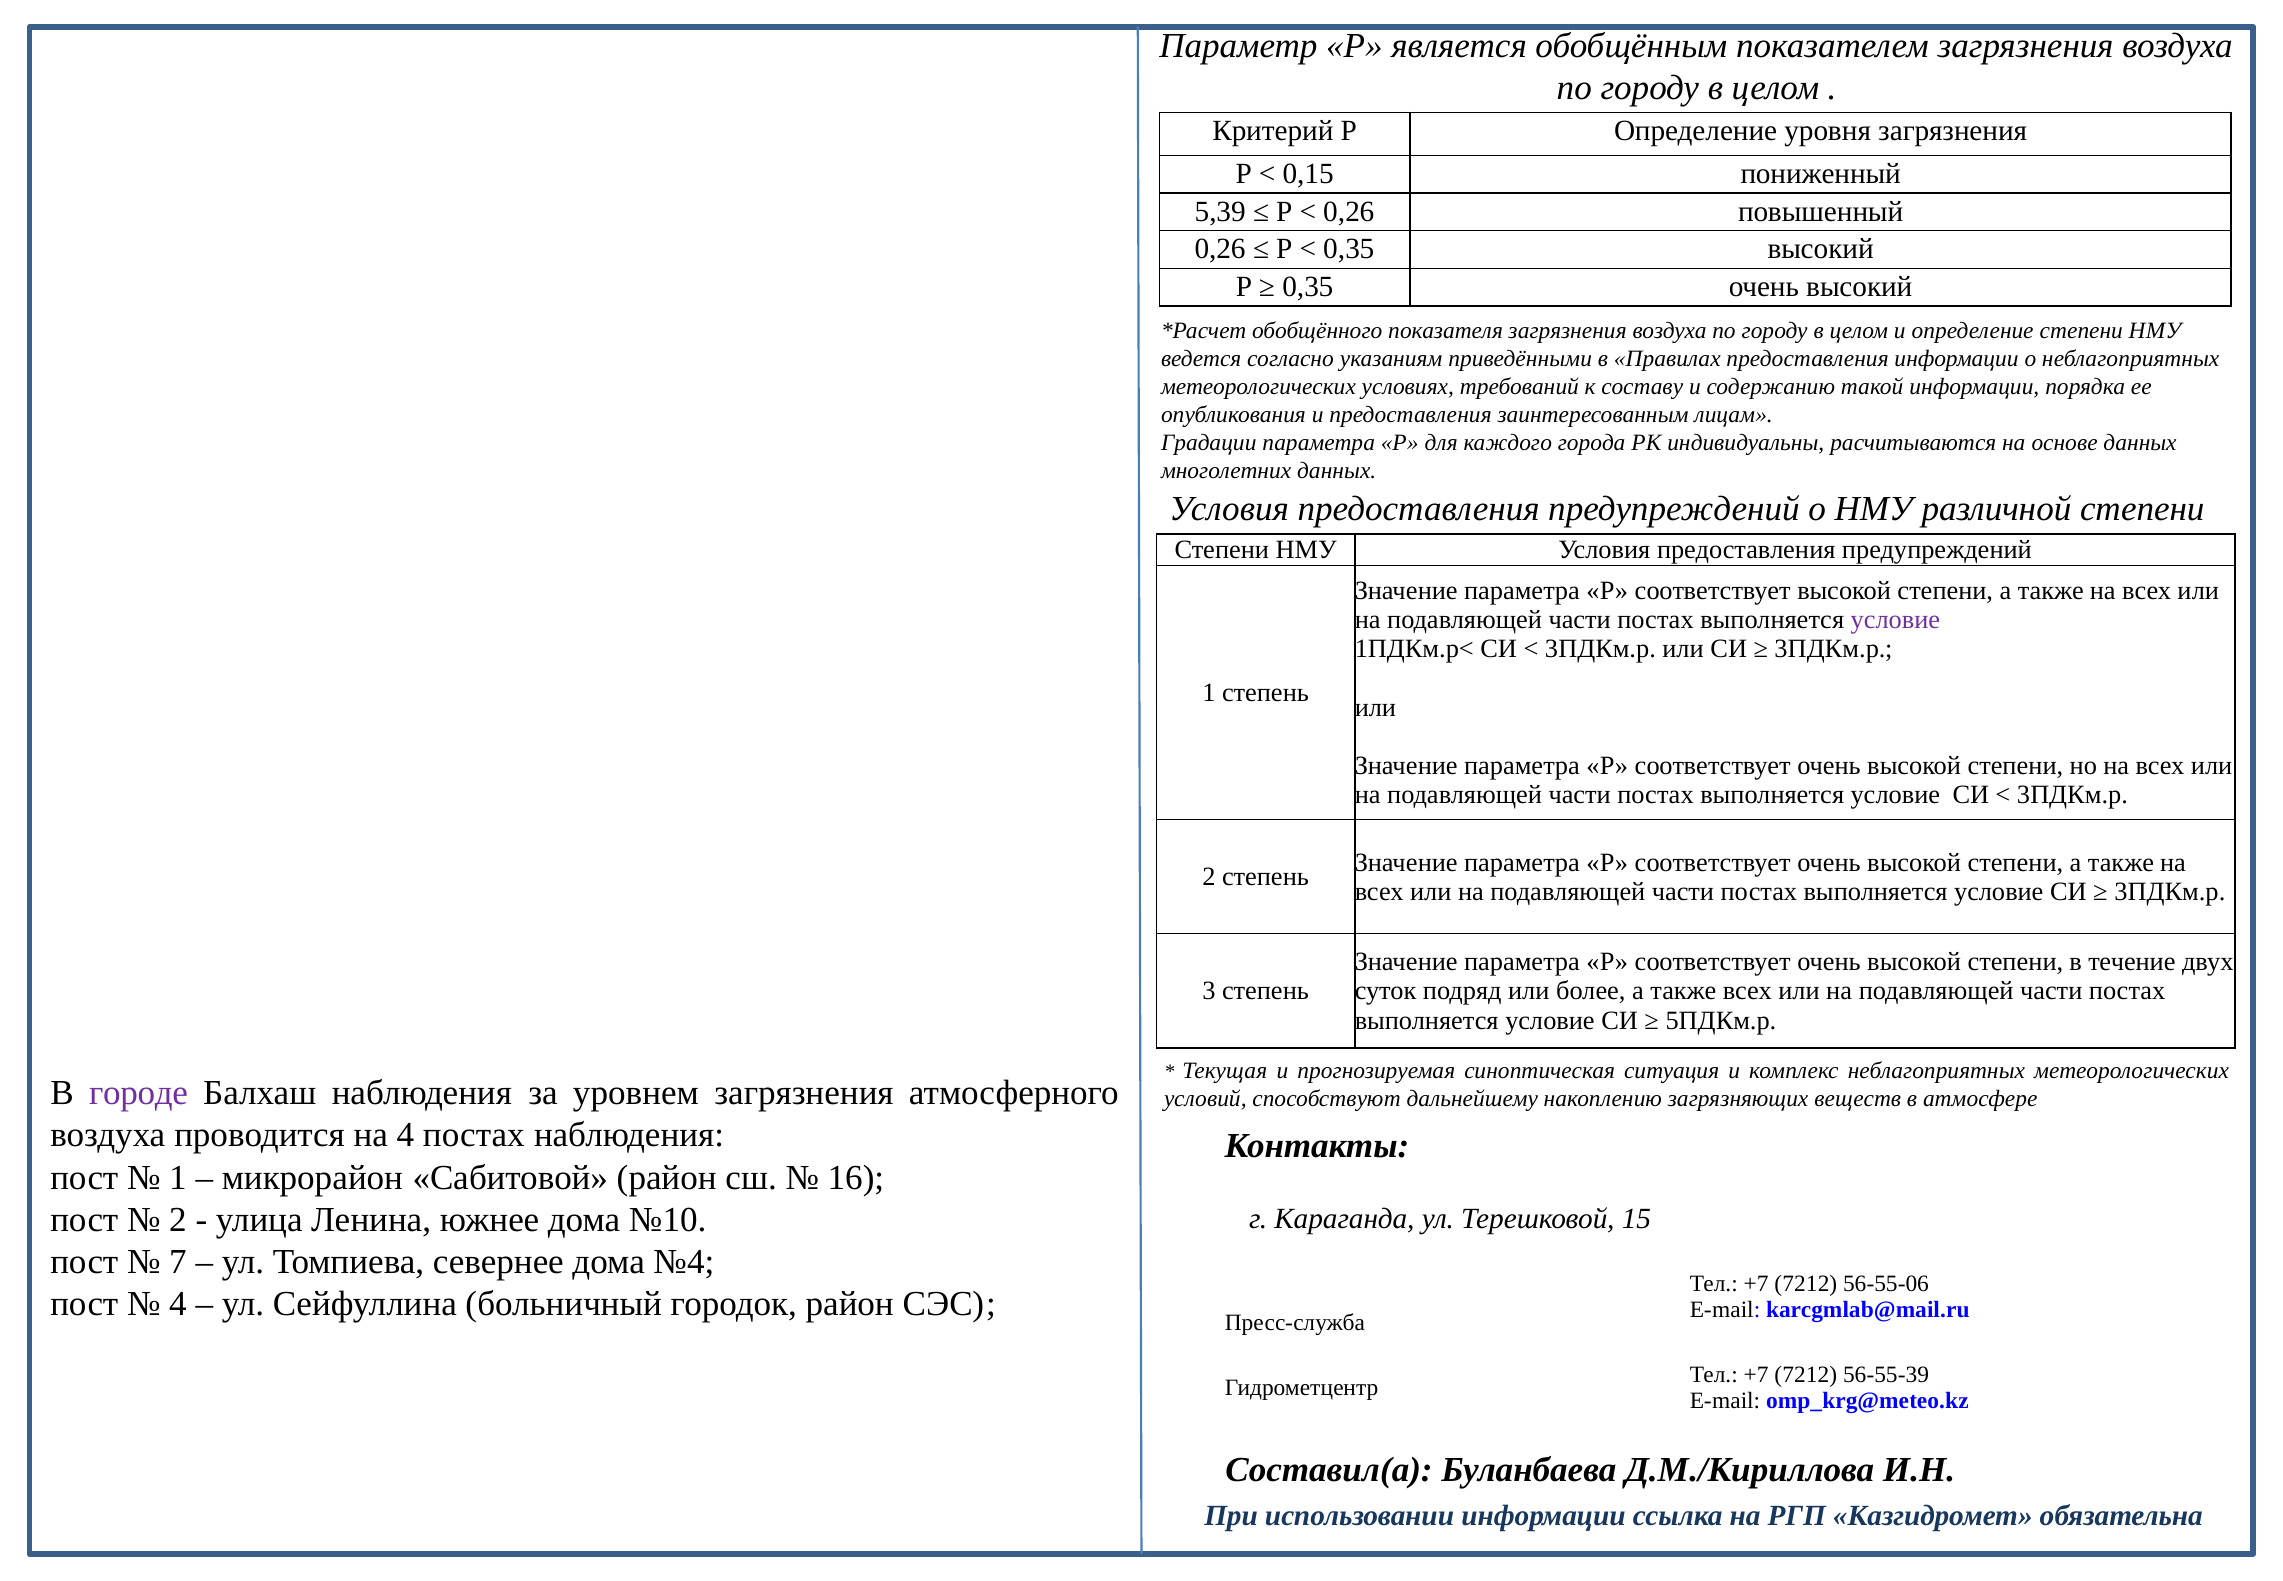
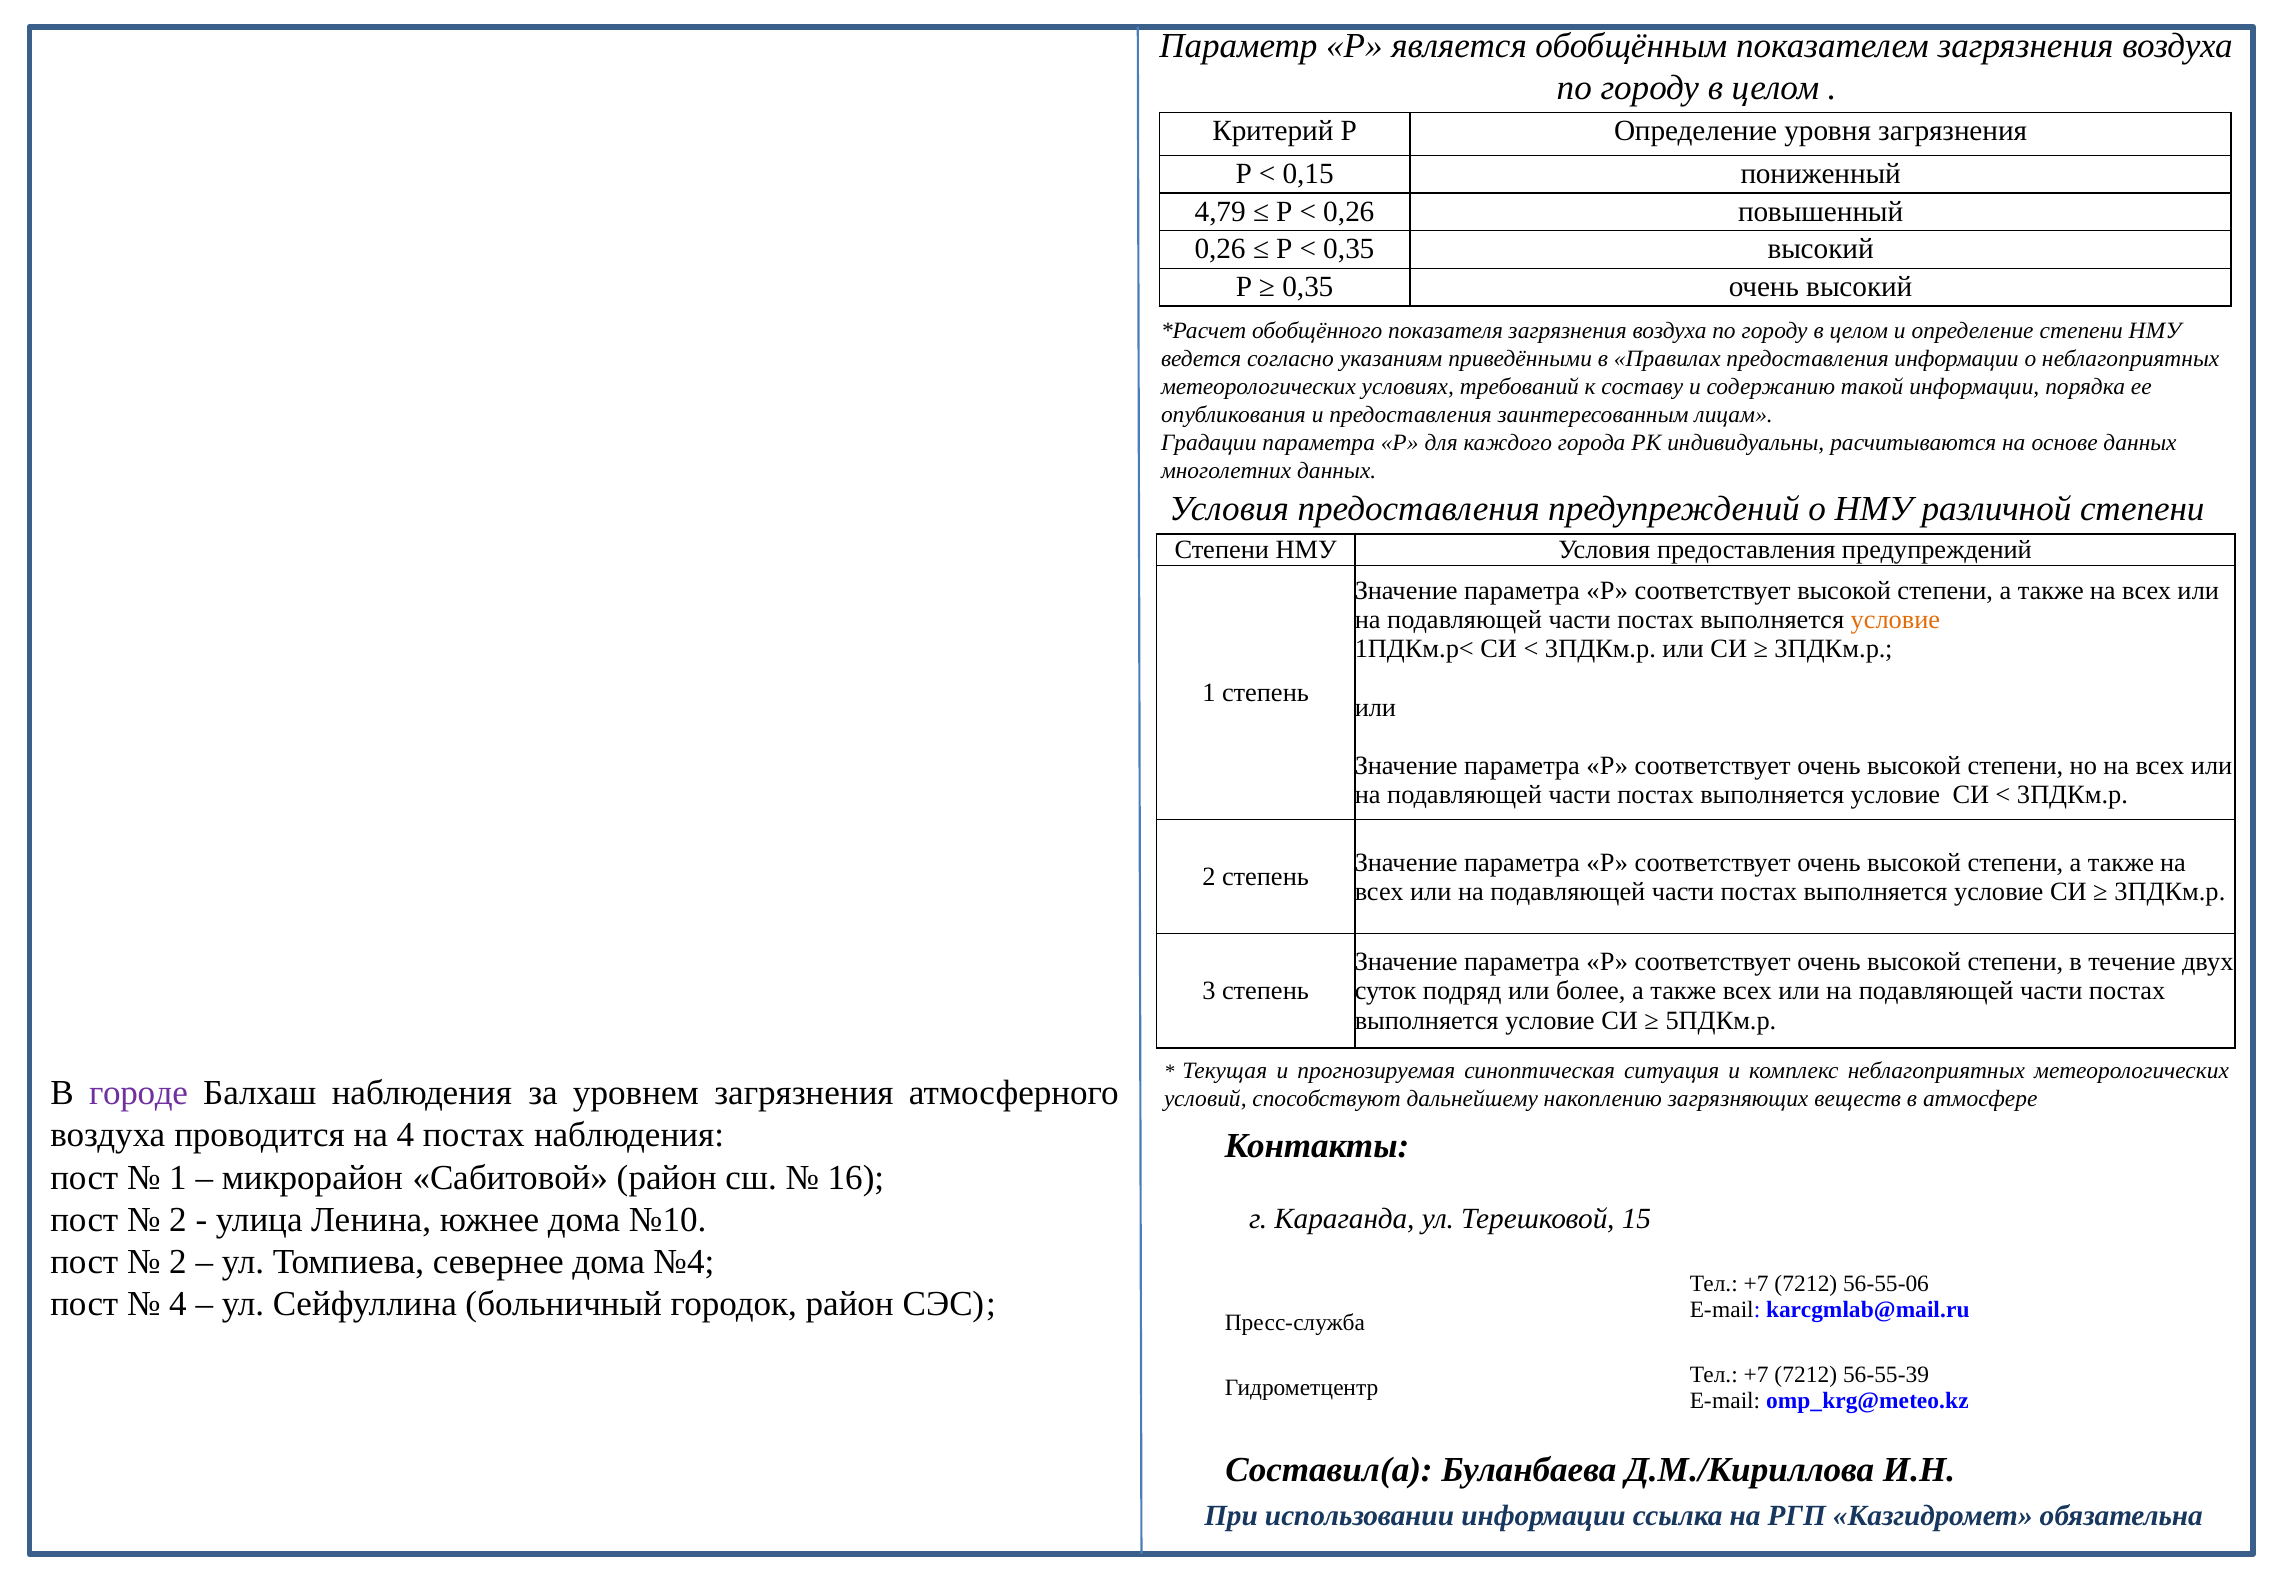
5,39: 5,39 -> 4,79 (1220, 212)
условие colour: purple -> orange (1895, 620)
7: 7 -> 2 (178, 1261)
